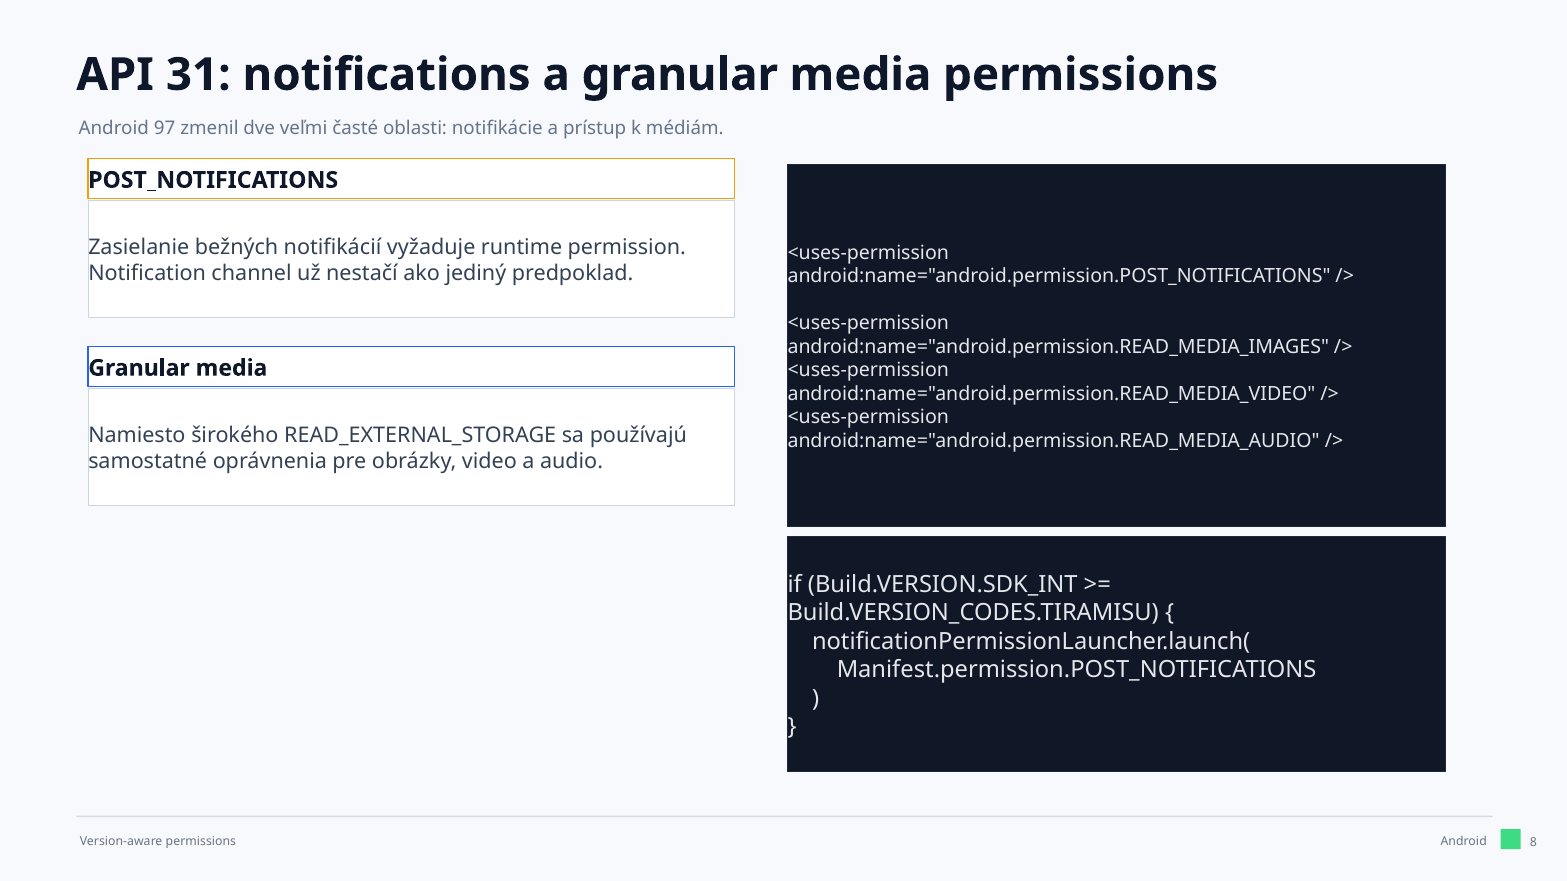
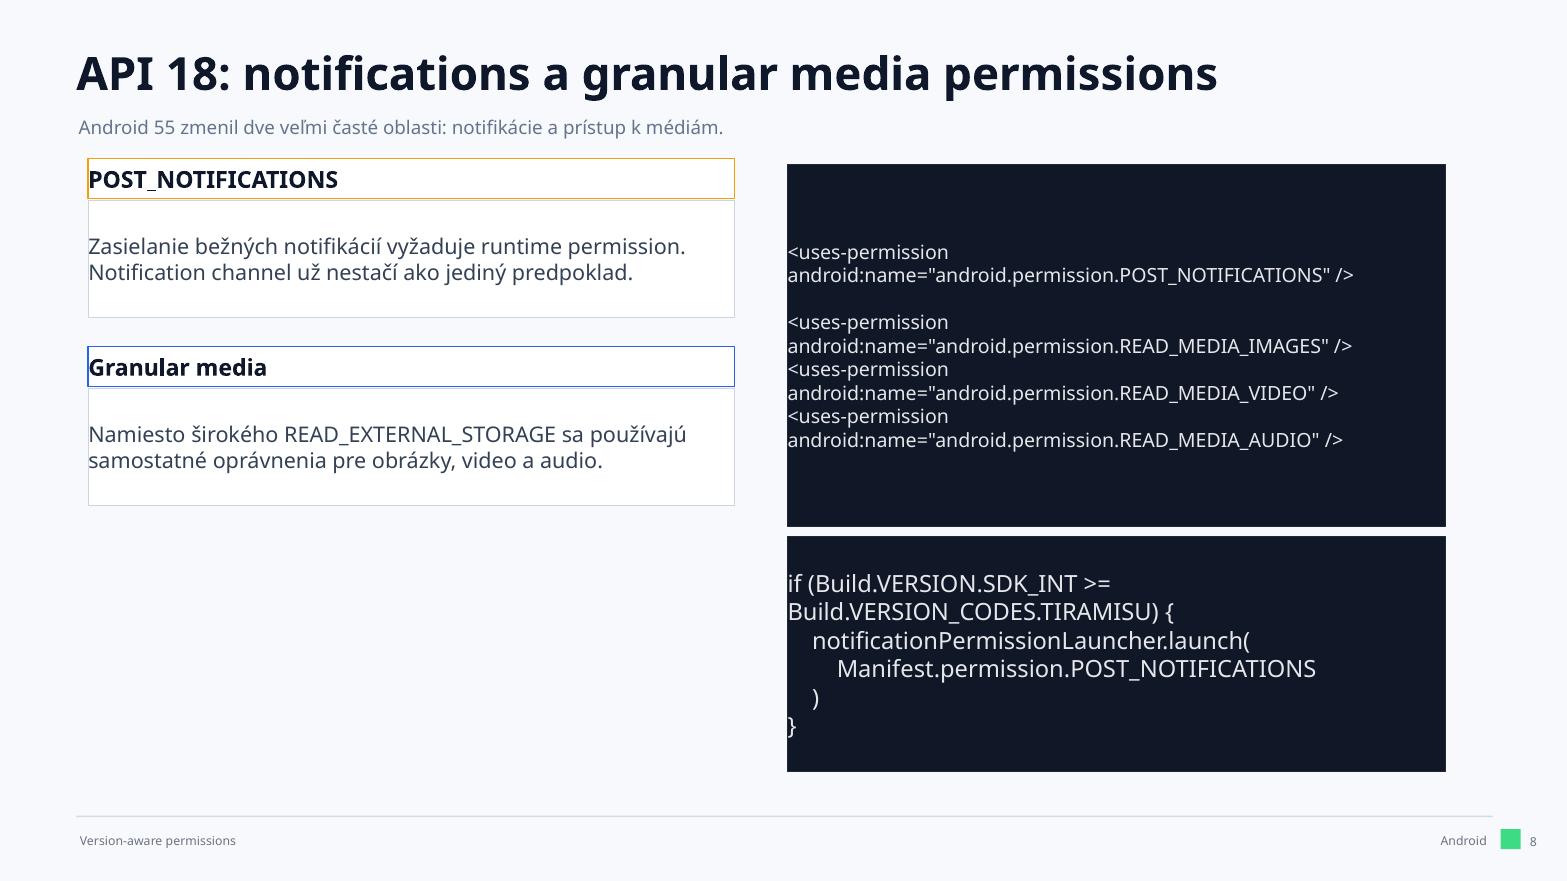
31: 31 -> 18 (198, 75)
97: 97 -> 55 (165, 128)
